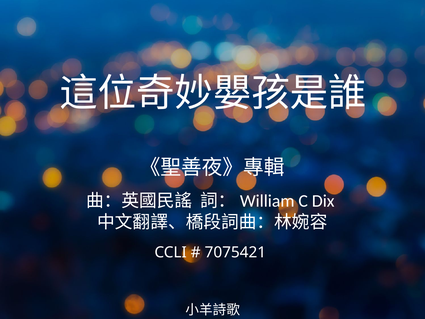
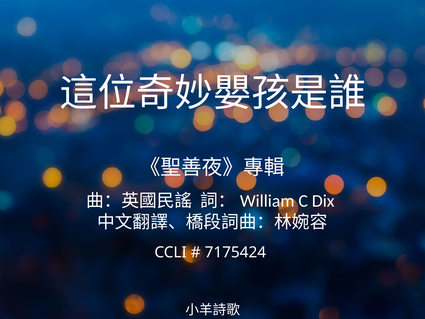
7075421: 7075421 -> 7175424 (235, 252)
